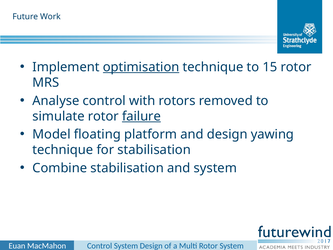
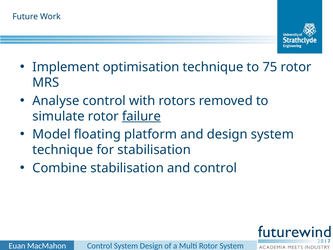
optimisation underline: present -> none (141, 67)
15: 15 -> 75 (270, 67)
design yawing: yawing -> system (272, 134)
and system: system -> control (215, 168)
